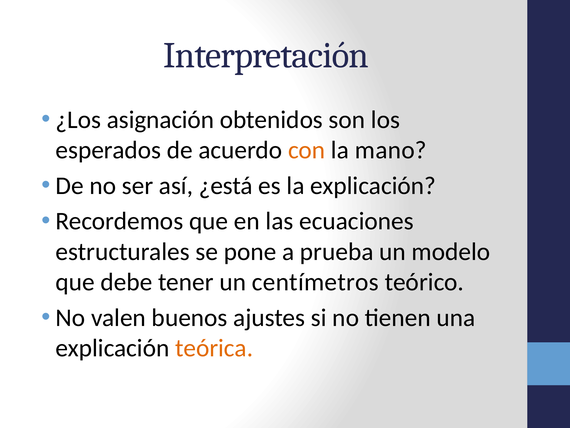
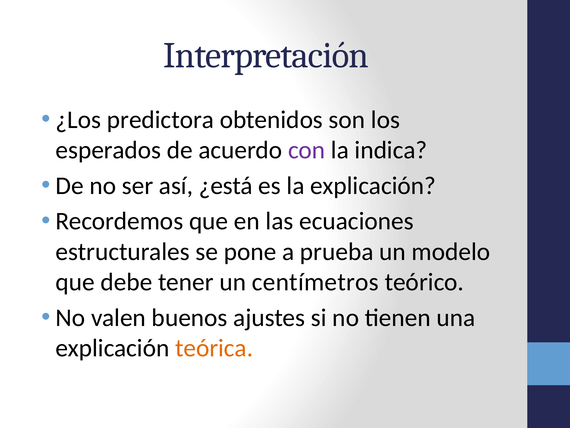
asignación: asignación -> predictora (160, 120)
con colour: orange -> purple (307, 150)
mano: mano -> indica (391, 150)
